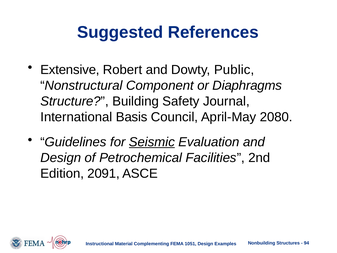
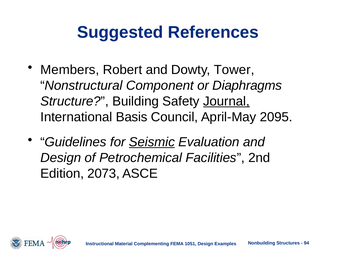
Extensive: Extensive -> Members (70, 70)
Public: Public -> Tower (234, 70)
Journal underline: none -> present (226, 101)
2080: 2080 -> 2095 (276, 117)
2091: 2091 -> 2073 (104, 173)
